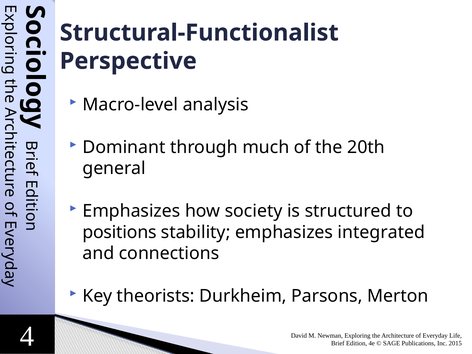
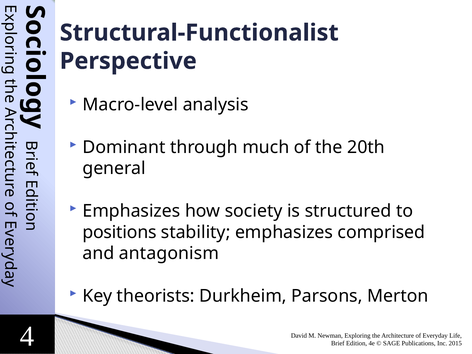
integrated: integrated -> comprised (381, 232)
connections: connections -> antagonism (169, 253)
